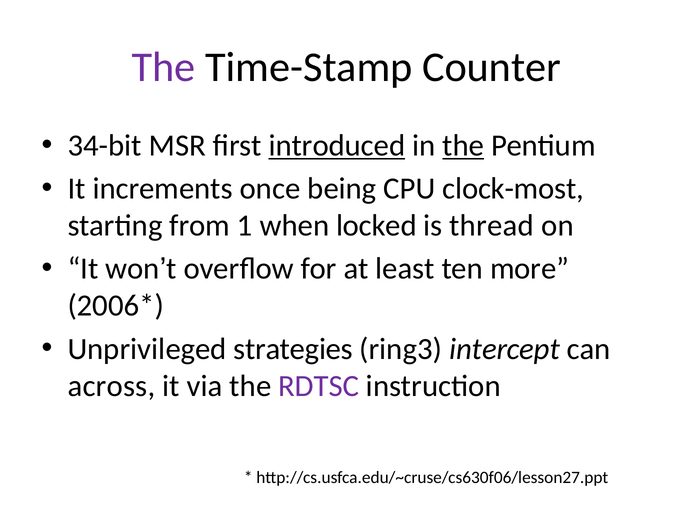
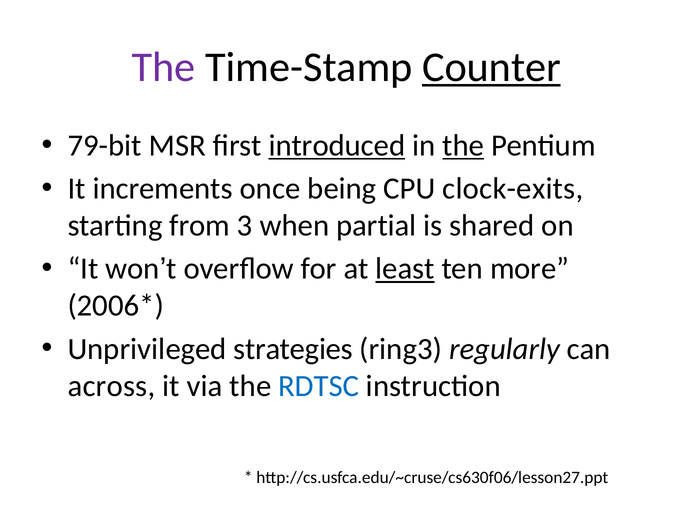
Counter underline: none -> present (491, 67)
34-bit: 34-bit -> 79-bit (105, 145)
clock-most: clock-most -> clock-exits (513, 189)
1: 1 -> 3 (245, 225)
locked: locked -> partial (376, 225)
thread: thread -> shared (492, 225)
least underline: none -> present (405, 269)
intercept: intercept -> regularly (505, 349)
RDTSC colour: purple -> blue (319, 386)
